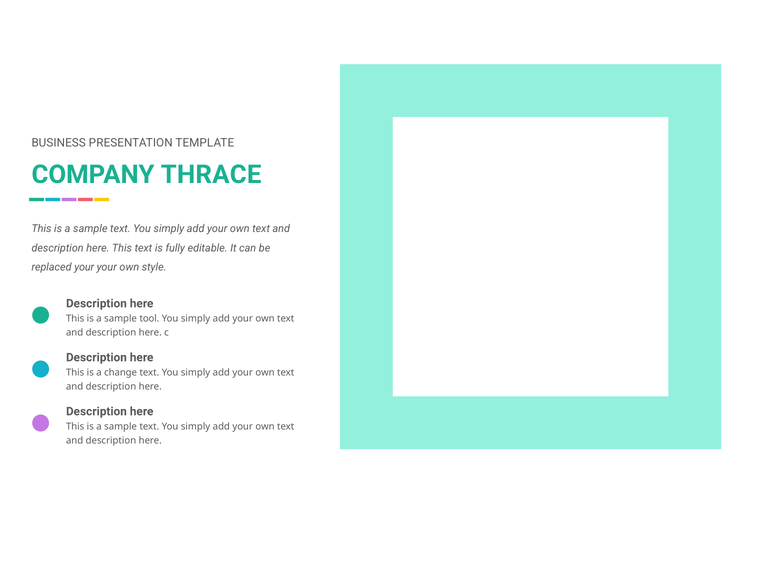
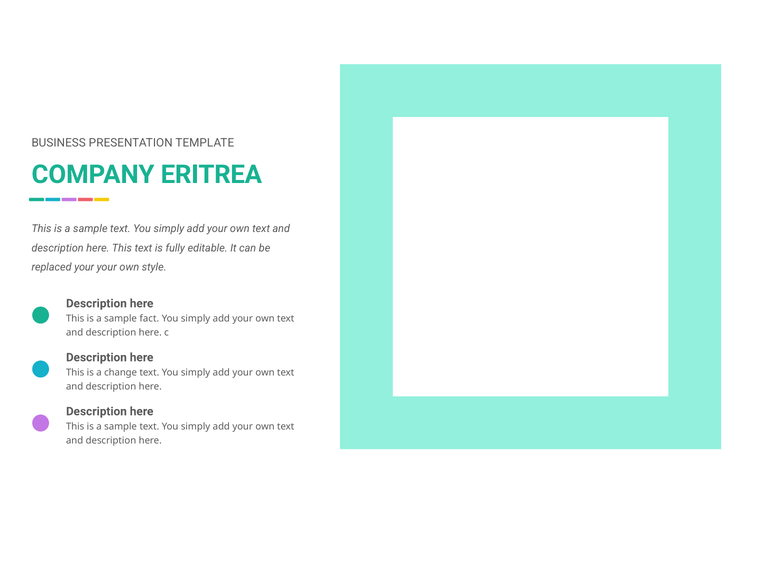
THRACE: THRACE -> ERITREA (211, 174)
tool: tool -> fact (149, 318)
